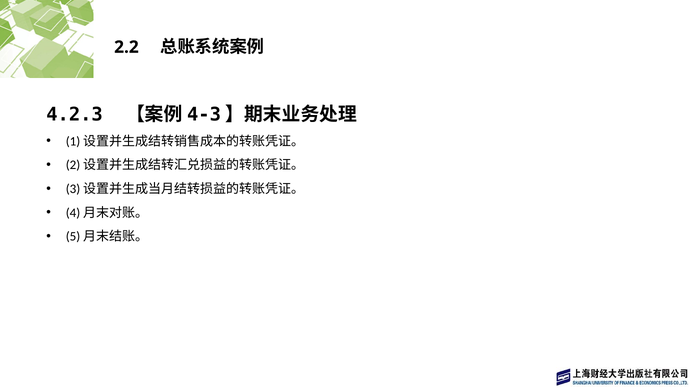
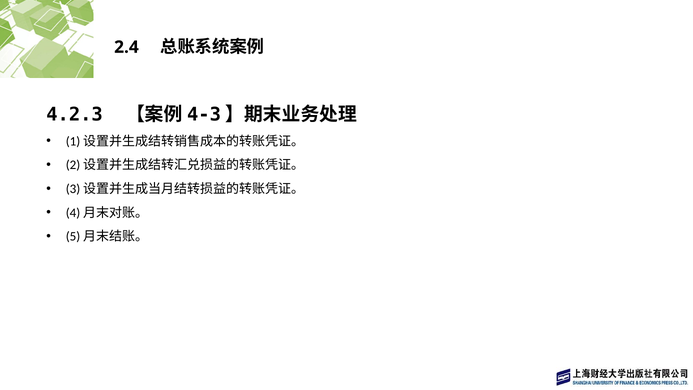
2.2: 2.2 -> 2.4 (126, 47)
